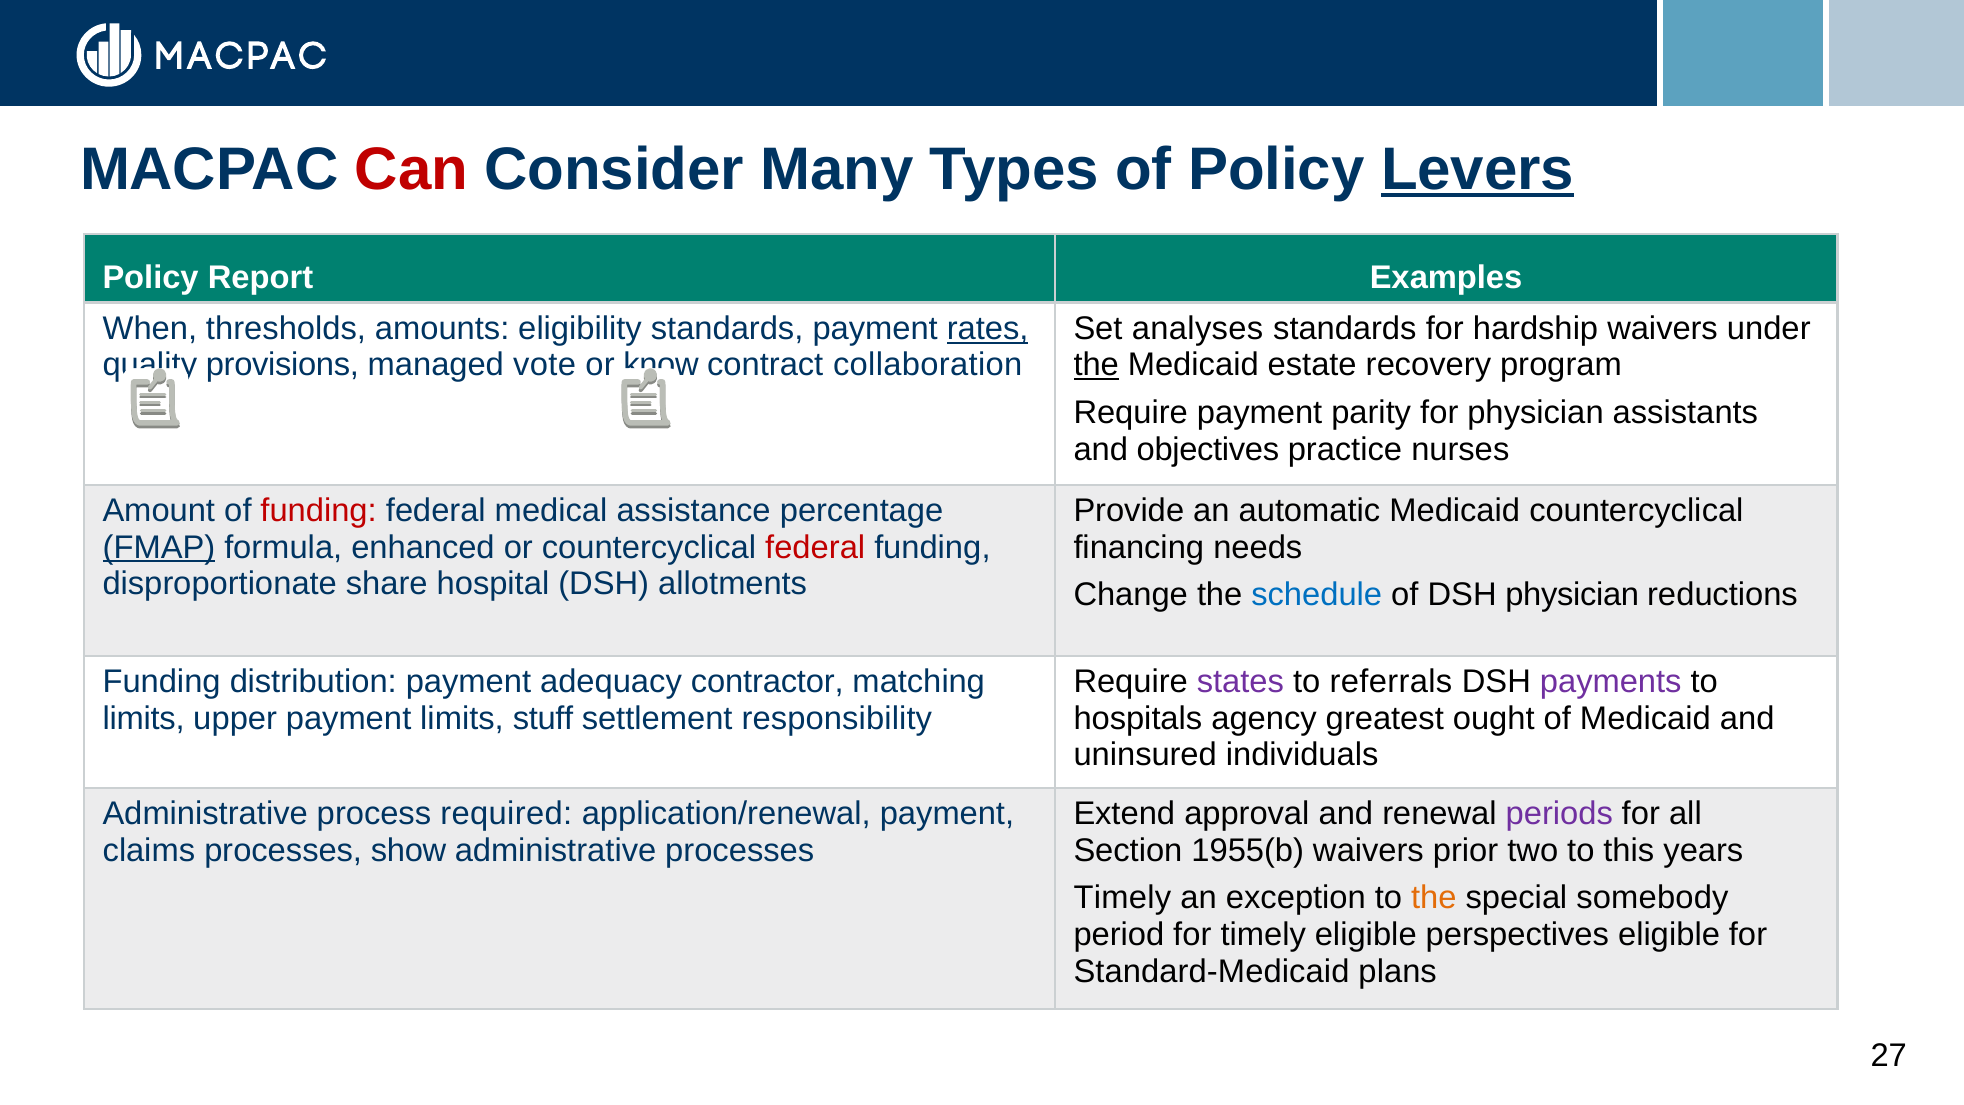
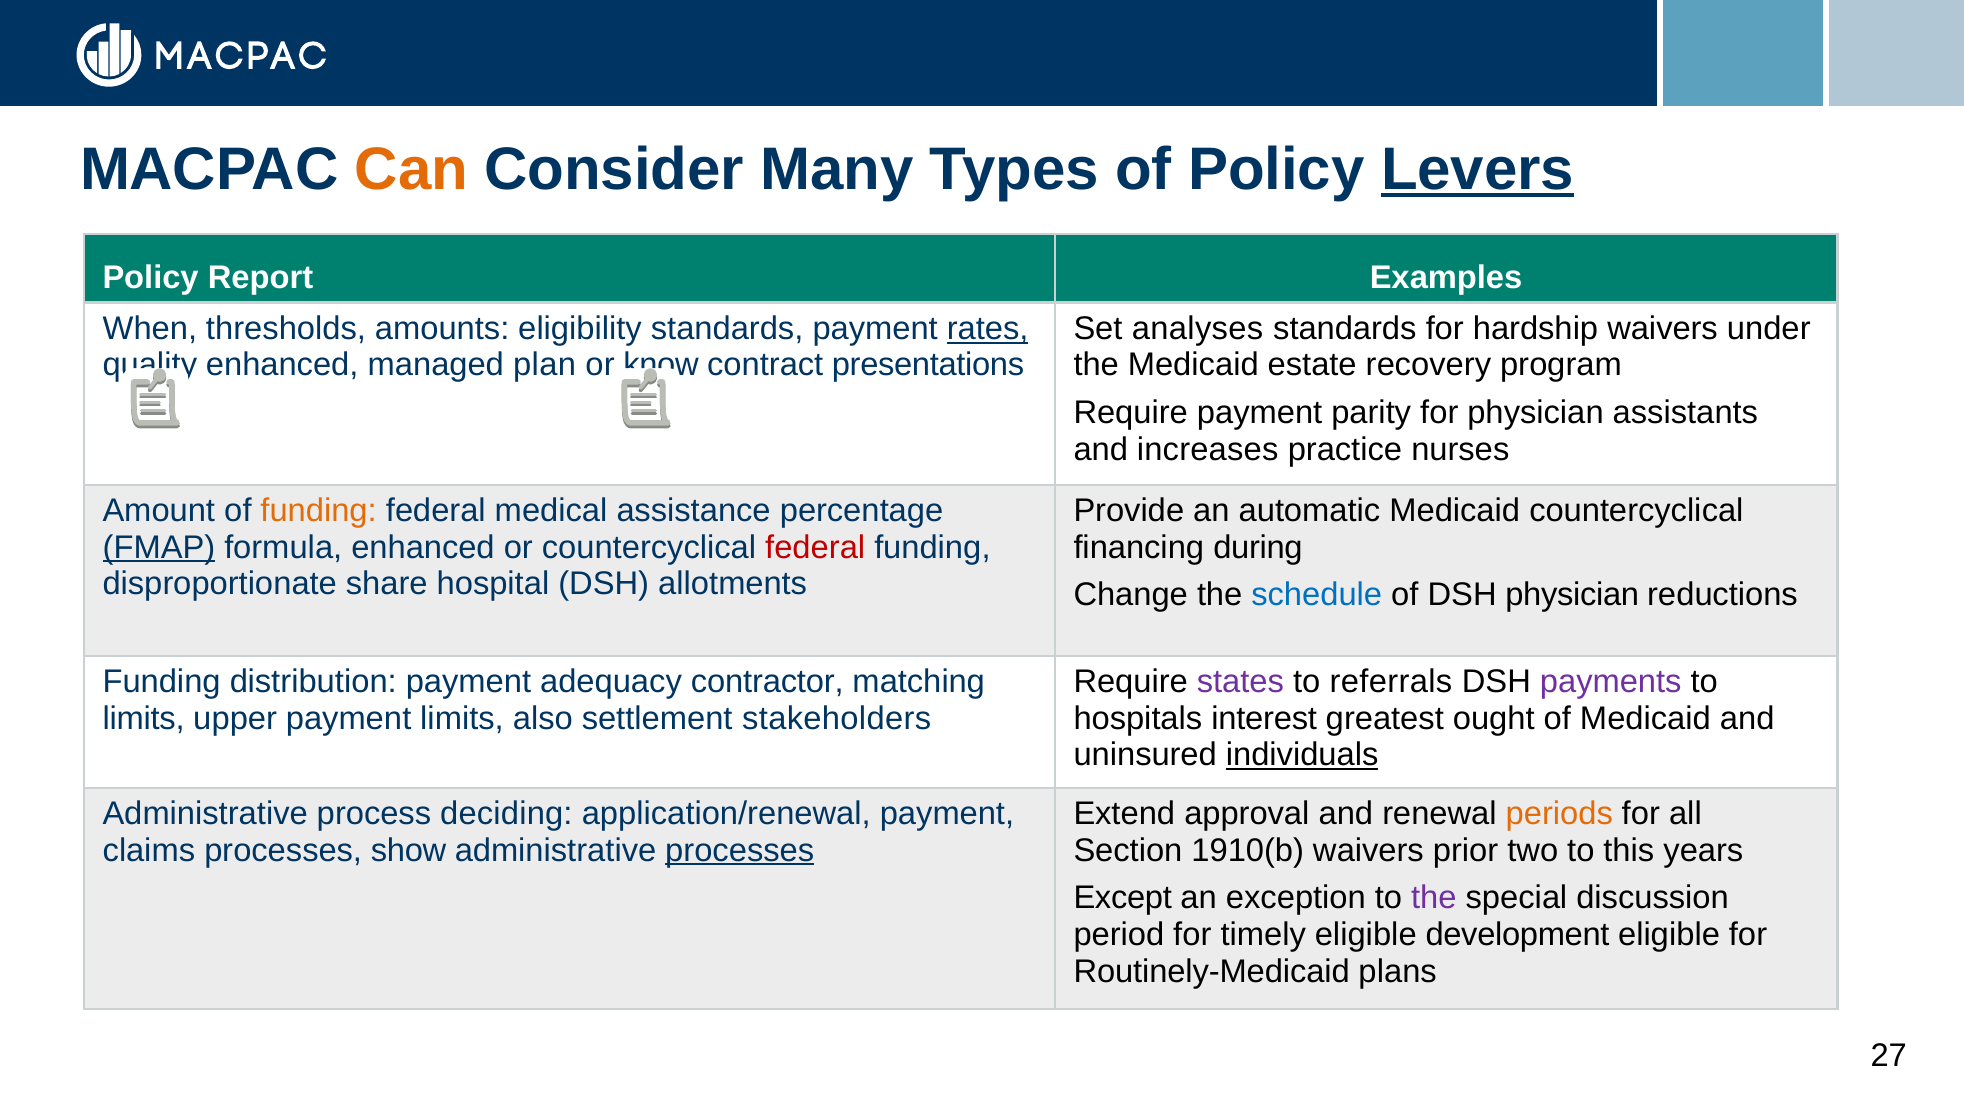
Can colour: red -> orange (411, 169)
quality provisions: provisions -> enhanced (282, 365)
vote: vote -> plan (545, 365)
collaboration: collaboration -> presentations (928, 365)
the underline: present -> none (1096, 365)
objectives: objectives -> increases (1208, 449)
funding colour: red -> orange (319, 511)
needs: needs -> during (1258, 547)
stuff: stuff -> also (543, 718)
responsibility: responsibility -> stakeholders (837, 718)
agency: agency -> interest (1264, 718)
individuals underline: none -> present (1302, 755)
required: required -> deciding (506, 813)
periods colour: purple -> orange (1559, 813)
processes underline: none -> present (740, 850)
1955(b: 1955(b -> 1910(b (1248, 850)
Timely: Timely -> Except (1123, 898)
the colour: orange -> purple (1434, 898)
somebody: somebody -> discussion (1653, 898)
perspectives: perspectives -> development (1517, 934)
Standard-Medicaid: Standard-Medicaid -> Routinely-Medicaid (1212, 971)
